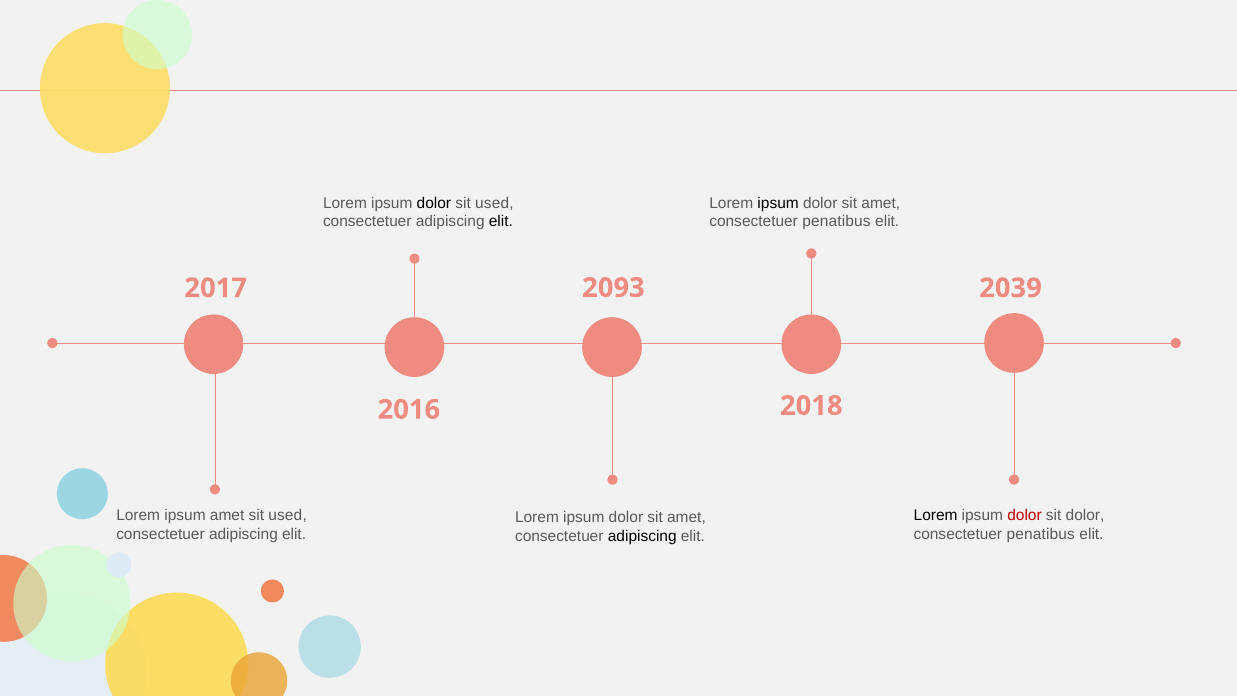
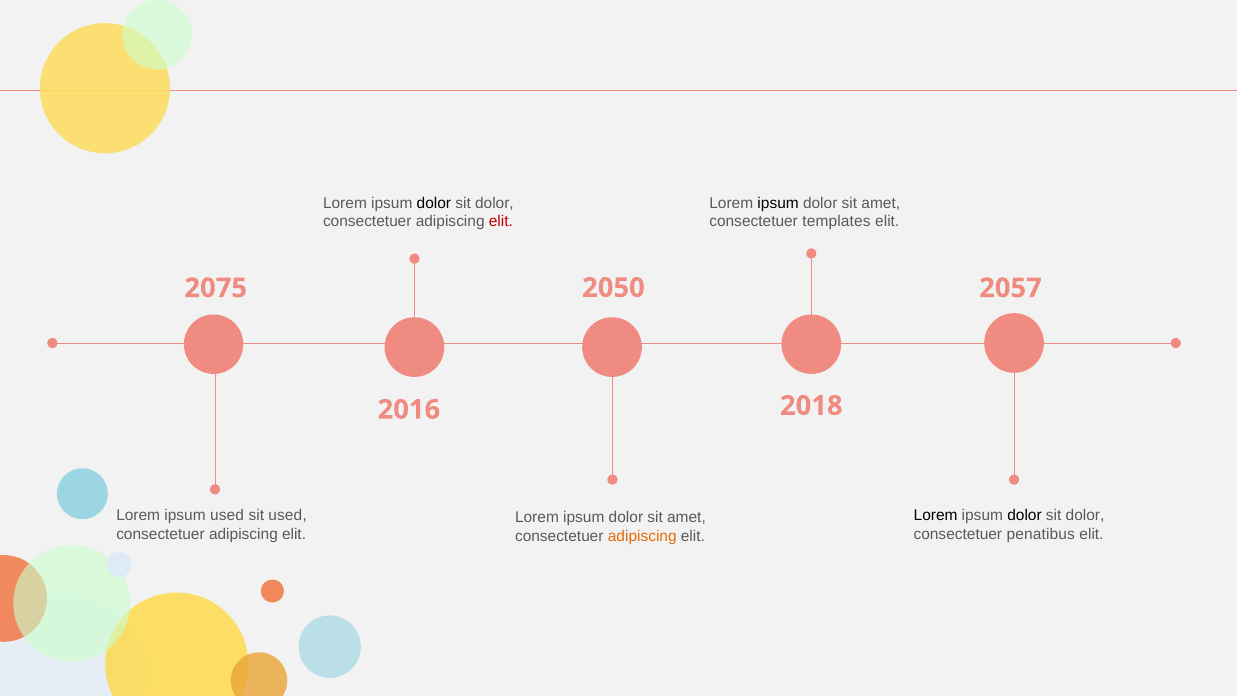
used: used -> dolor (494, 203)
elit colour: black -> red (501, 222)
penatibus: penatibus -> templates (837, 222)
2093: 2093 -> 2050 (613, 288)
2017: 2017 -> 2075 (216, 288)
2039: 2039 -> 2057 (1011, 288)
ipsum amet: amet -> used (227, 516)
dolor colour: red -> black (1025, 516)
adipiscing colour: black -> orange (642, 536)
